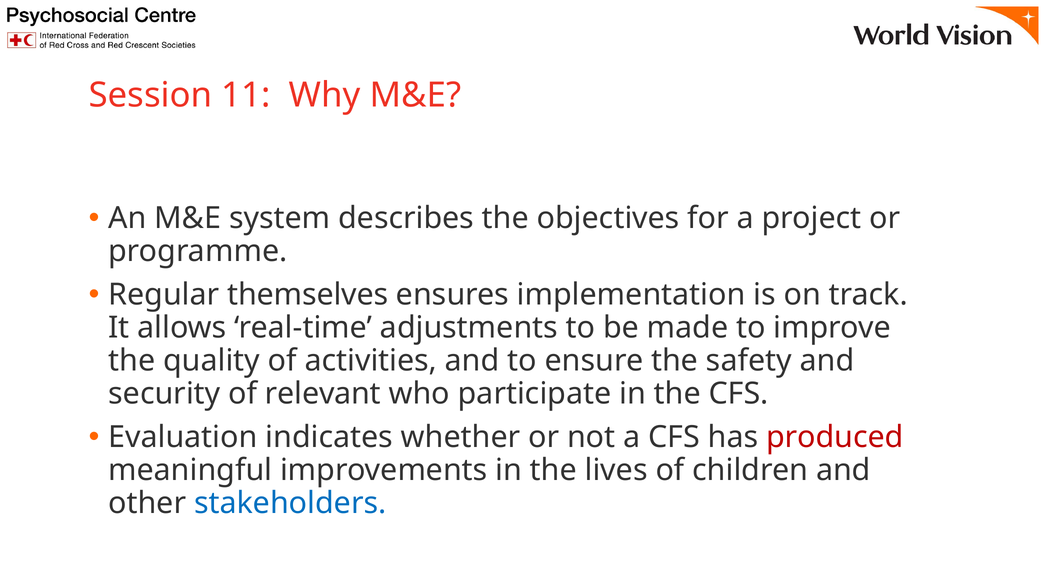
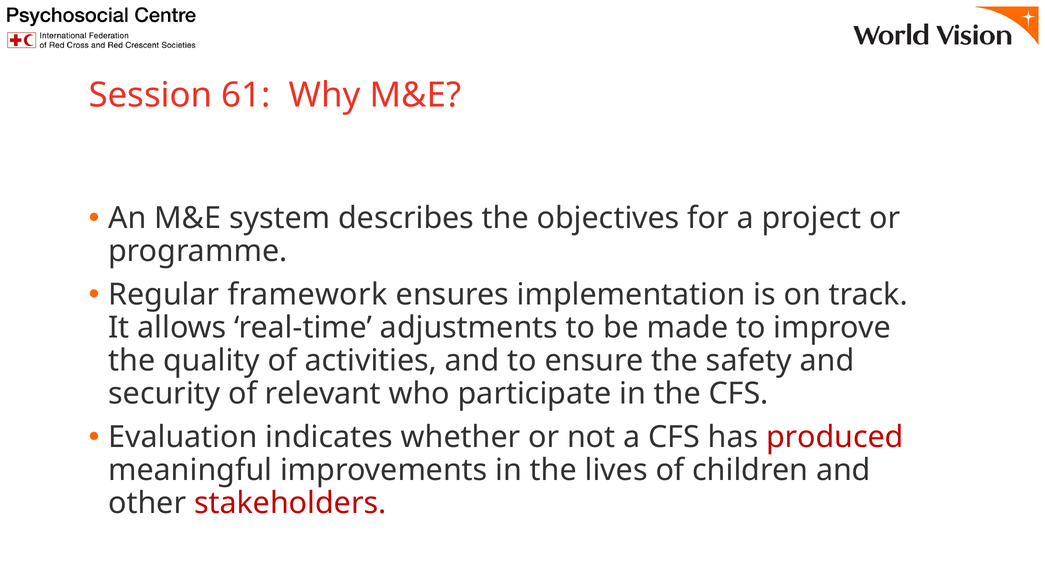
11: 11 -> 61 (246, 95)
themselves: themselves -> framework (308, 295)
stakeholders colour: blue -> red (290, 503)
